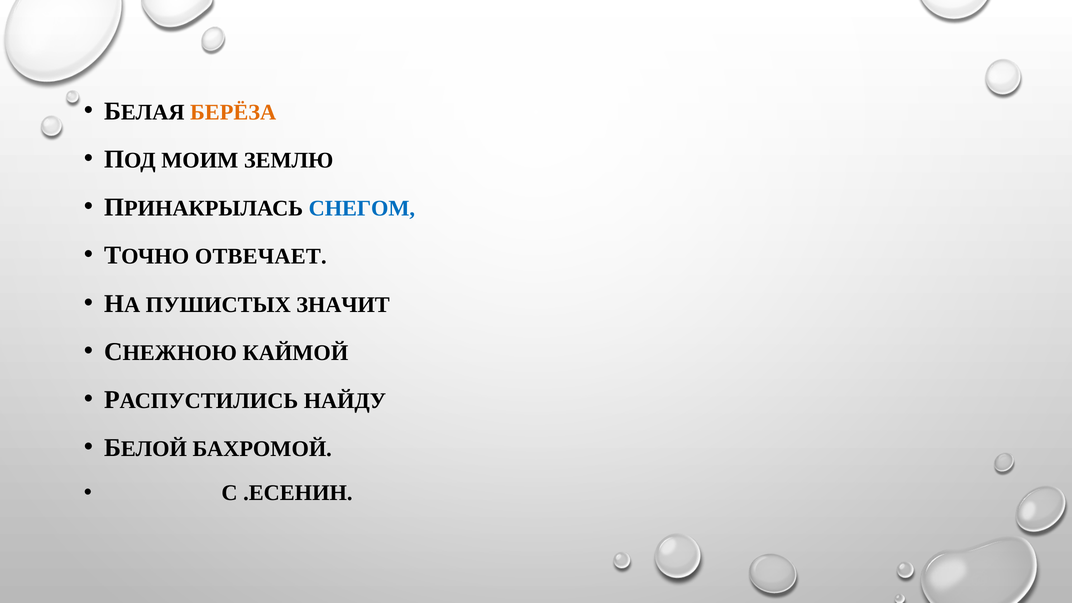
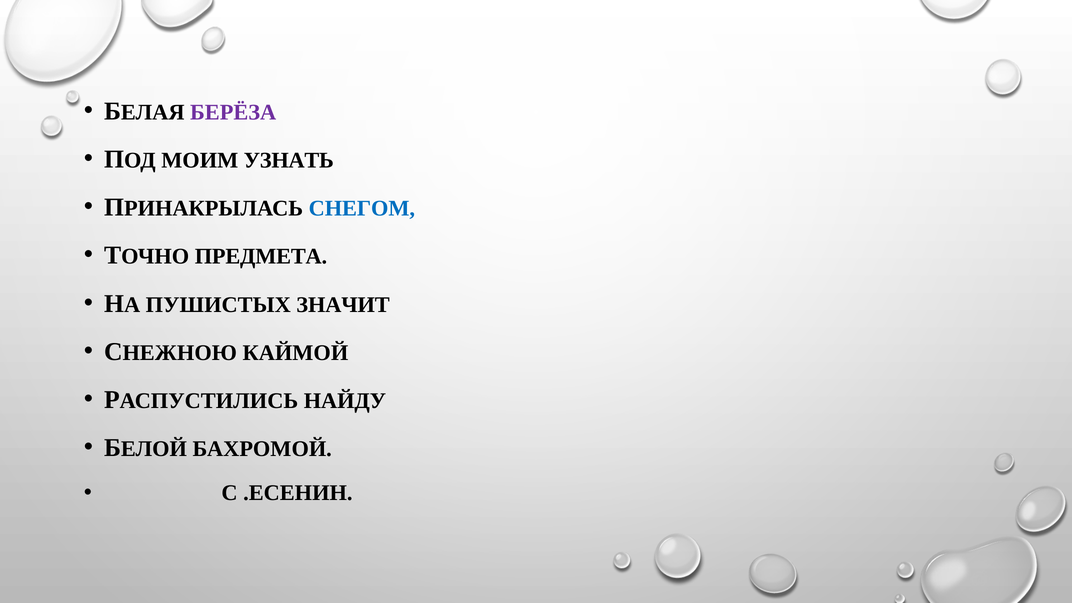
БЕРЁЗА colour: orange -> purple (233, 112)
ЗЕМЛЮ: ЗЕМЛЮ -> УЗНАТЬ (289, 160)
ОТВЕЧАЕТ: ОТВЕЧАЕТ -> ПРЕДМЕТА (261, 257)
